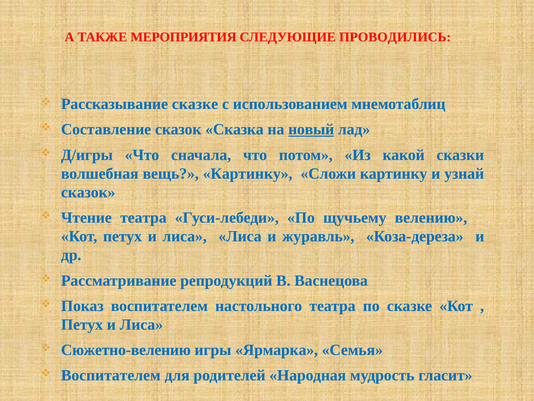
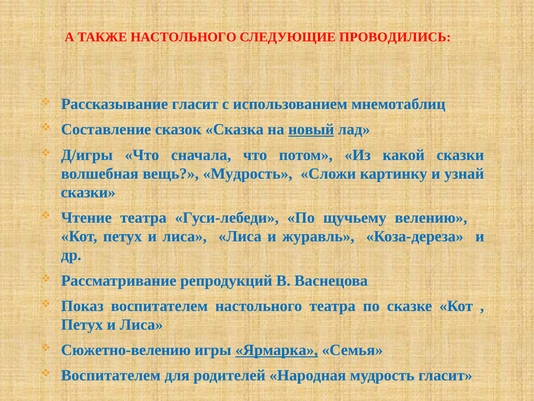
ТАКЖЕ МЕРОПРИЯТИЯ: МЕРОПРИЯТИЯ -> НАСТОЛЬНОГО (183, 37)
Рассказывание сказке: сказке -> гласит (195, 104)
вещь Картинку: Картинку -> Мудрость (248, 173)
сказок: сказок -> сказки (88, 192)
Ярмарка underline: none -> present (277, 350)
